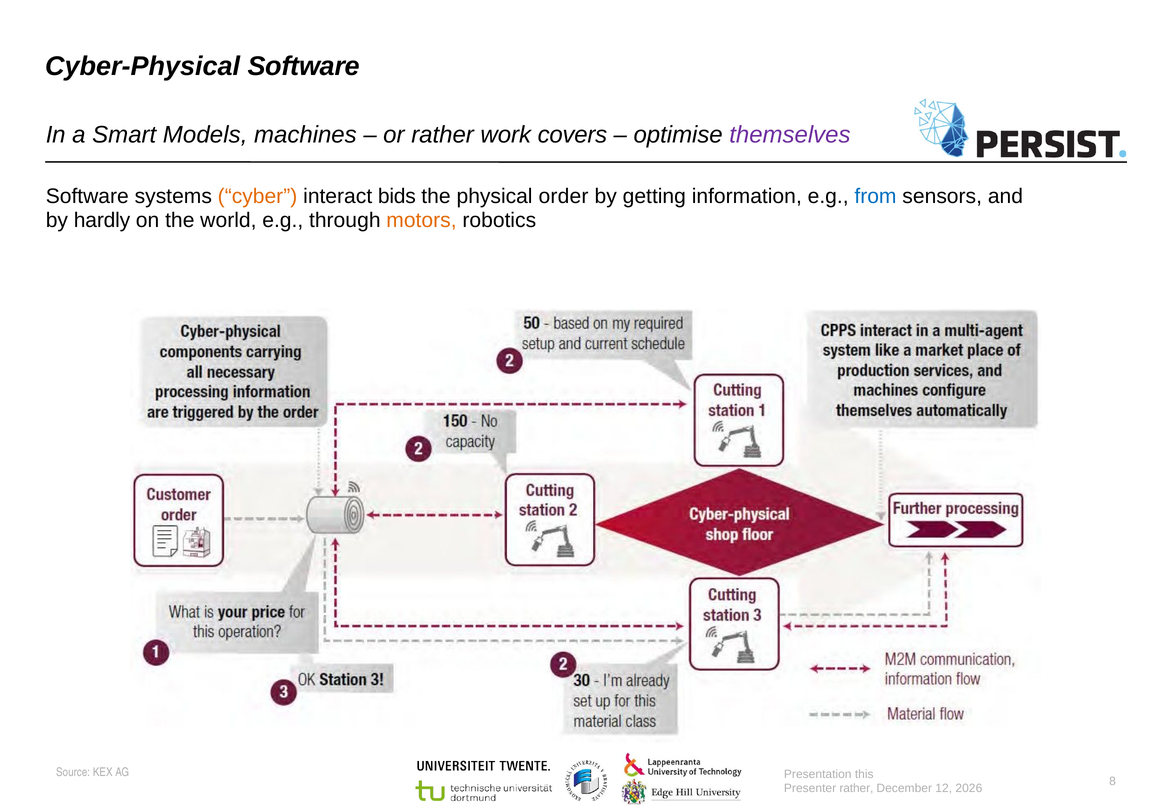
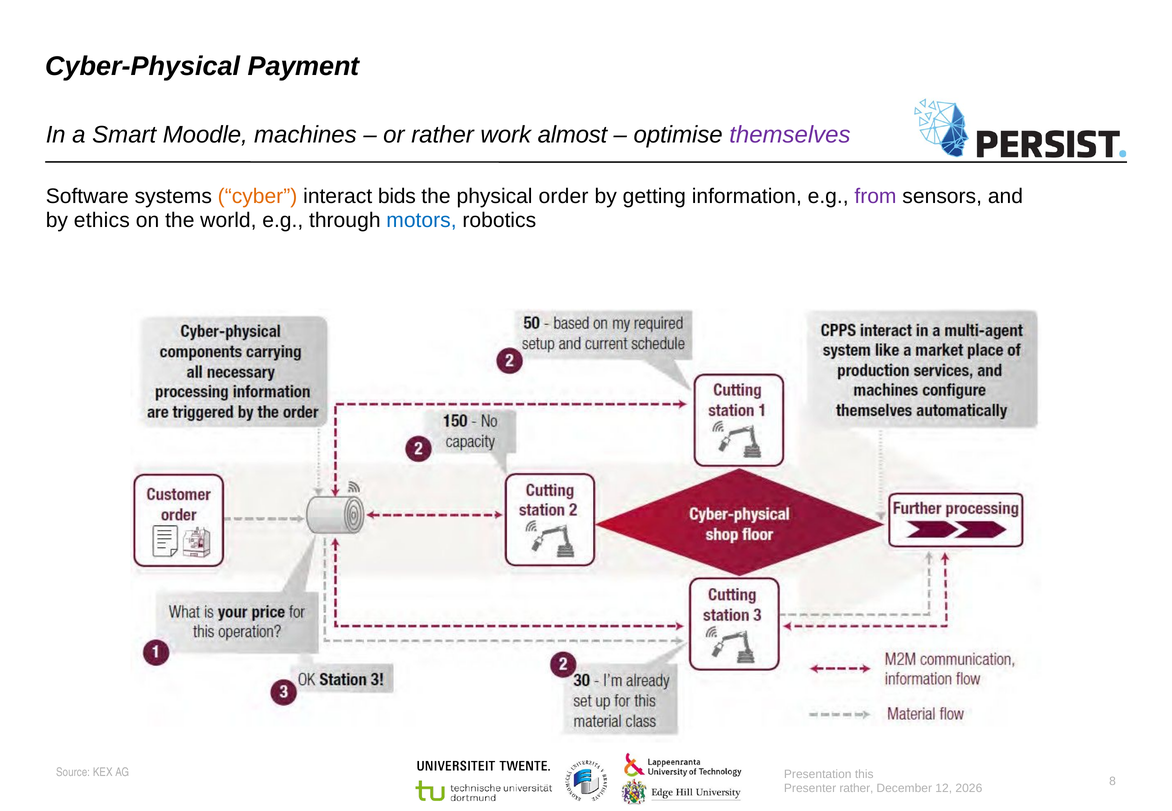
Cyber-Physical Software: Software -> Payment (304, 66)
Models: Models -> Moodle (205, 135)
covers: covers -> almost (572, 135)
from colour: blue -> purple (875, 197)
hardly: hardly -> ethics (102, 221)
motors colour: orange -> blue (421, 221)
